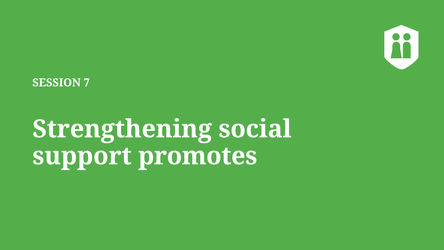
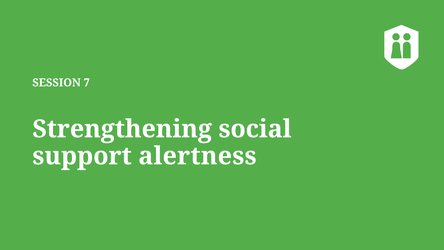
promotes: promotes -> alertness (197, 156)
